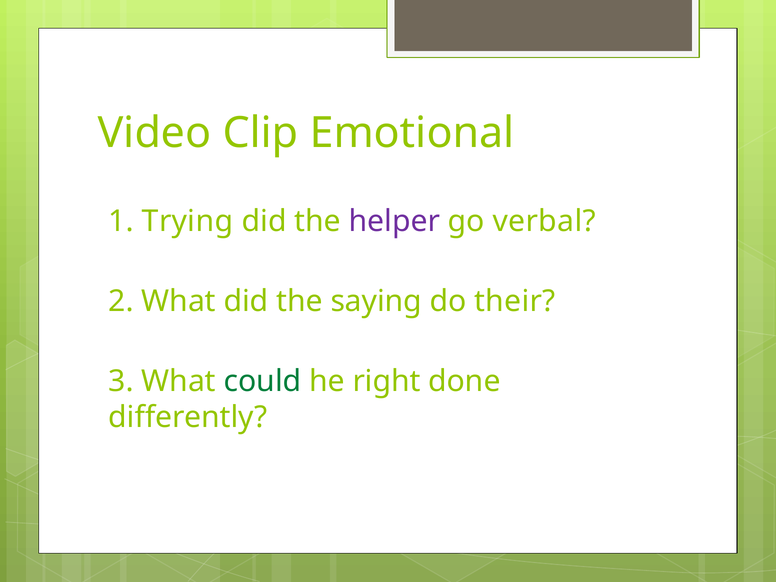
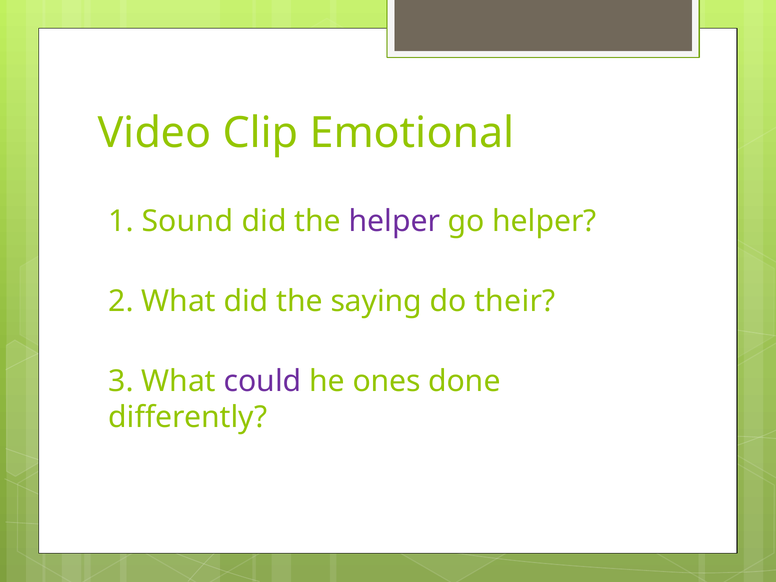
Trying: Trying -> Sound (188, 221)
go verbal: verbal -> helper (544, 221)
could colour: green -> purple (263, 381)
right: right -> ones (387, 381)
